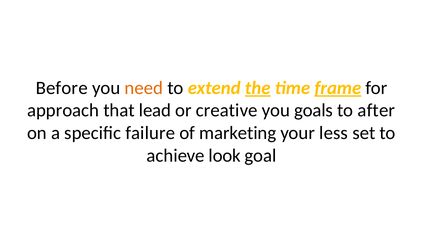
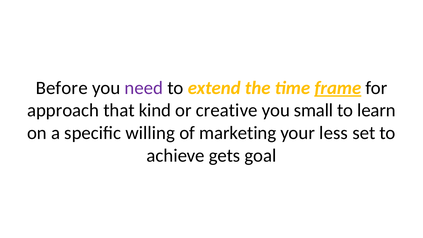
need colour: orange -> purple (144, 88)
the underline: present -> none (258, 88)
lead: lead -> kind (155, 110)
goals: goals -> small (314, 110)
after: after -> learn (377, 110)
failure: failure -> willing (150, 133)
look: look -> gets (225, 156)
